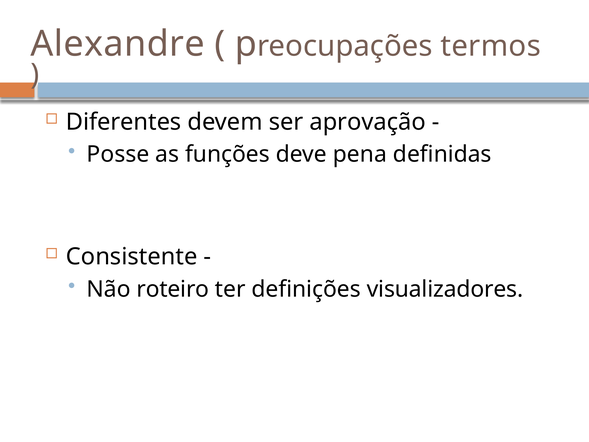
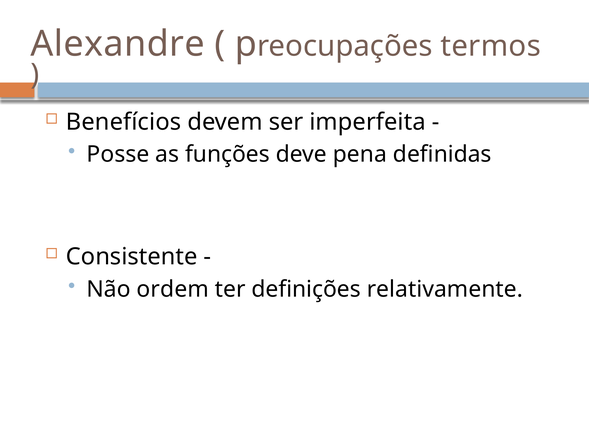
Diferentes: Diferentes -> Benefícios (124, 122)
aprovação: aprovação -> imperfeita (368, 122)
roteiro: roteiro -> ordem (173, 289)
visualizadores: visualizadores -> relativamente (445, 289)
